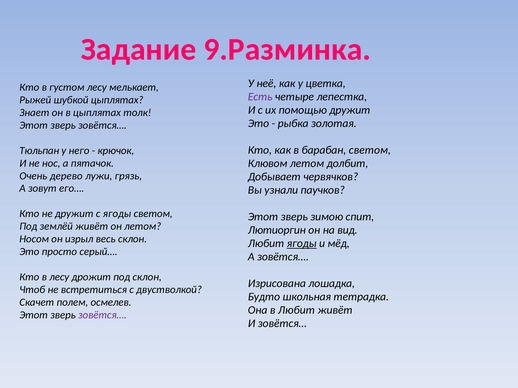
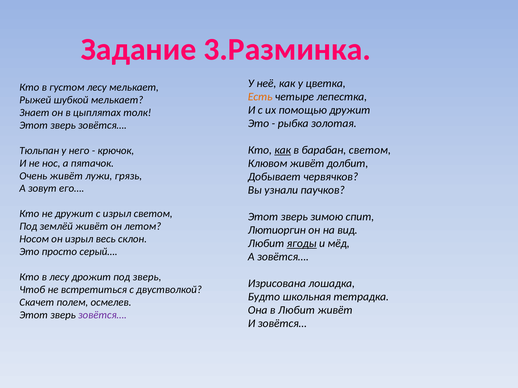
9.Разминка: 9.Разминка -> 3.Разминка (287, 49)
Есть colour: purple -> orange (260, 97)
шубкой цыплятах: цыплятах -> мелькает (117, 100)
как underline: none -> present (283, 150)
Клювом летом: летом -> живёт (307, 164)
Очень дерево: дерево -> живёт (66, 176)
с ягоды: ягоды -> изрыл (117, 214)
под склон: склон -> зверь (147, 277)
